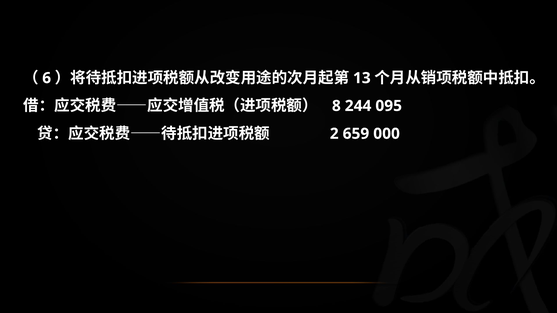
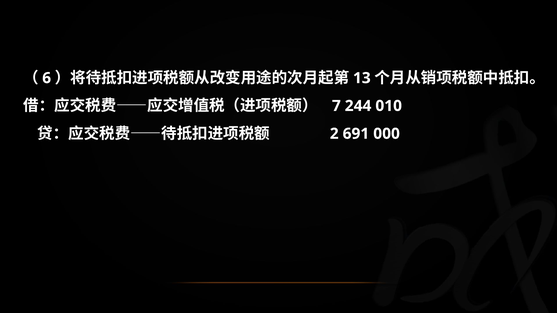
8: 8 -> 7 (336, 106)
095: 095 -> 010 (389, 106)
659: 659 -> 691 (356, 134)
